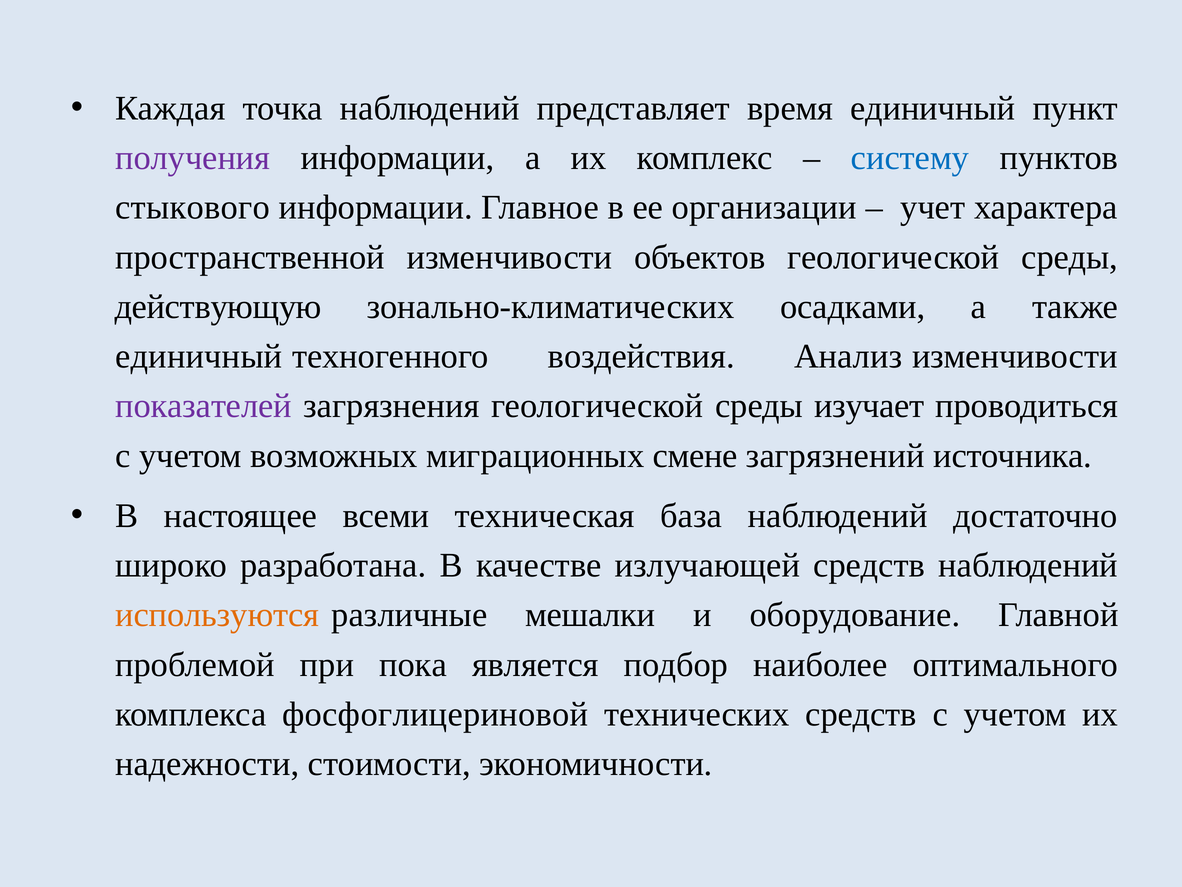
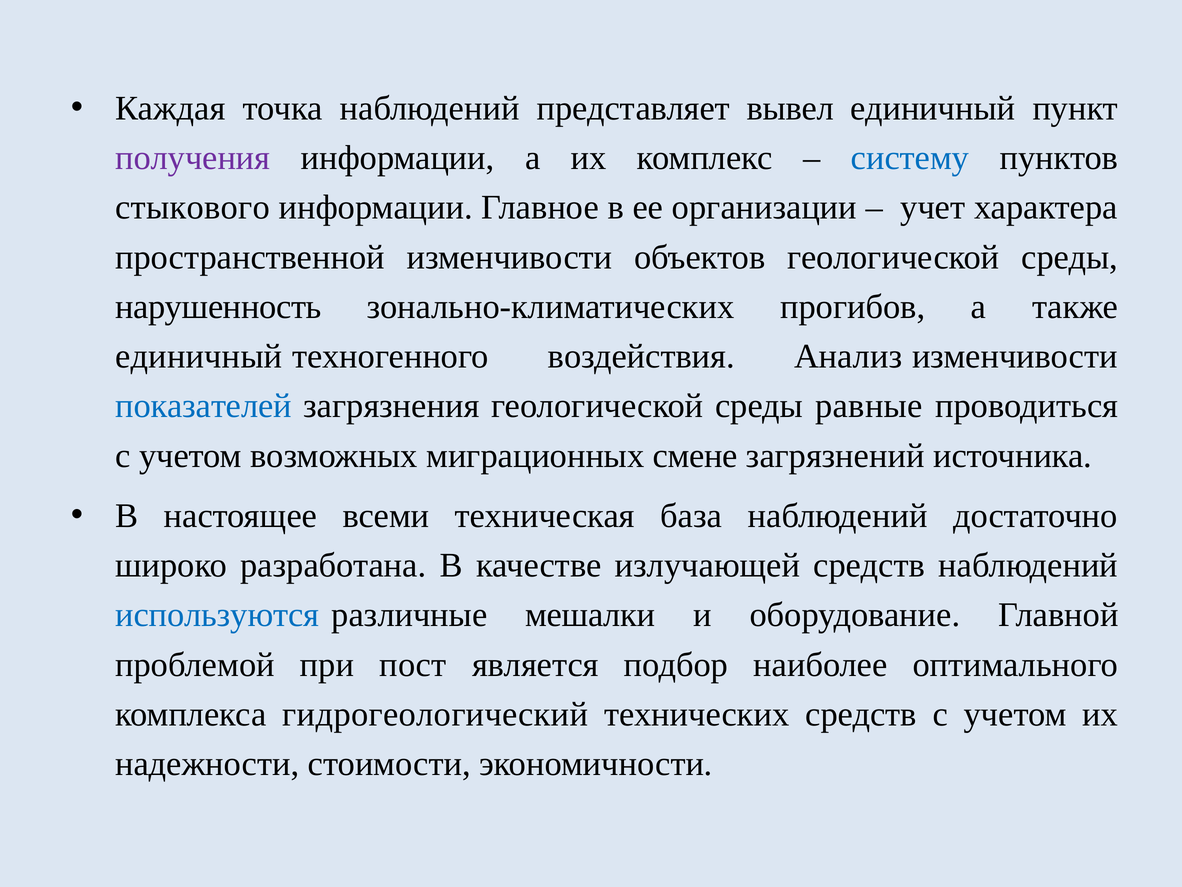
время: время -> вывел (790, 108)
действующую: действующую -> нарушенность (218, 307)
осадками: осадками -> прогибов (853, 307)
показателей colour: purple -> blue (203, 406)
изучает: изучает -> равные (869, 406)
используются colour: orange -> blue (217, 615)
пока: пока -> пост (413, 664)
фосфоглицериновой: фосфоглицериновой -> гидрогеологический (435, 714)
